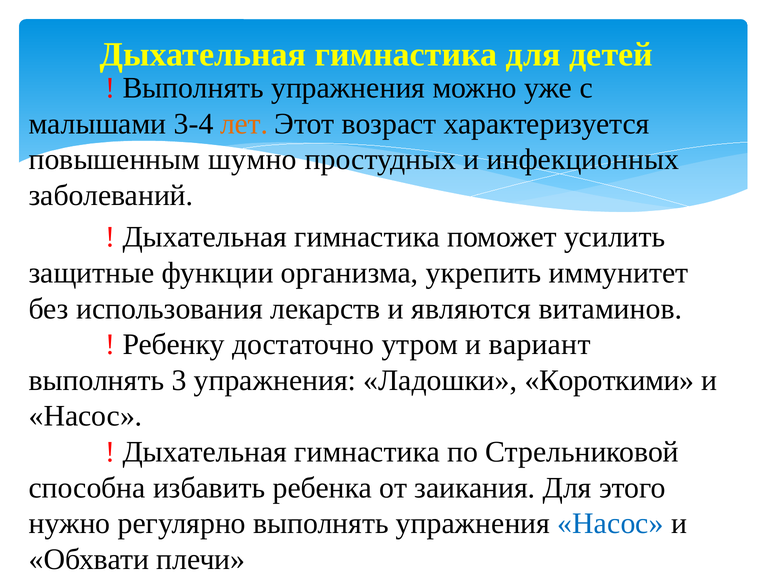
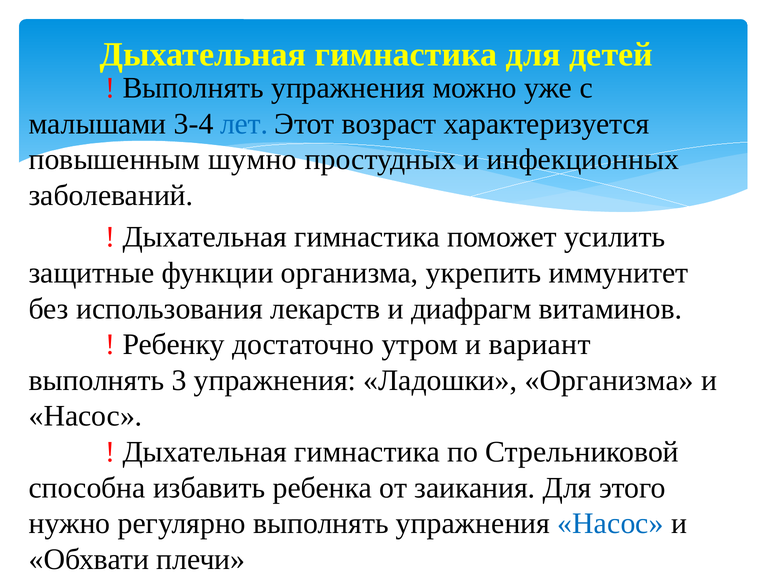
лет colour: orange -> blue (244, 124)
являются: являются -> диафрагм (471, 308)
Ладошки Короткими: Короткими -> Организма (609, 380)
